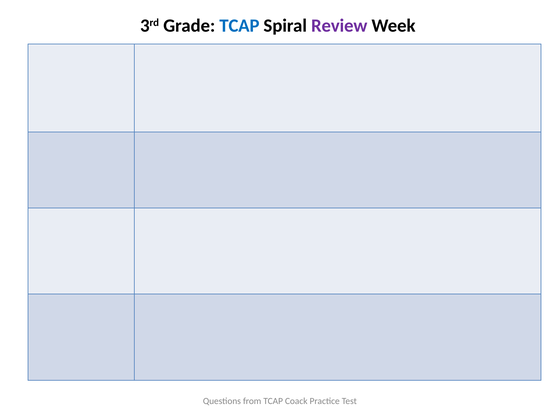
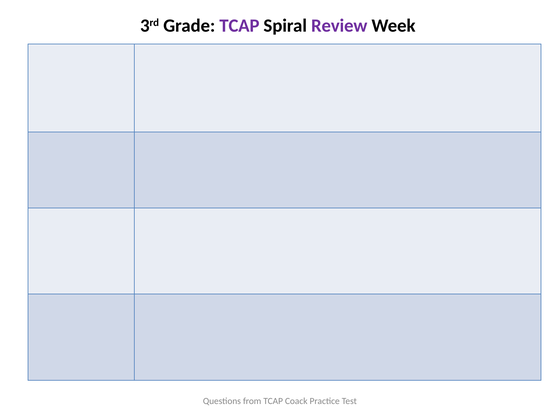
TCAP colour: blue -> purple (239, 26)
